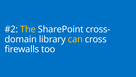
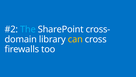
The colour: yellow -> light blue (28, 29)
